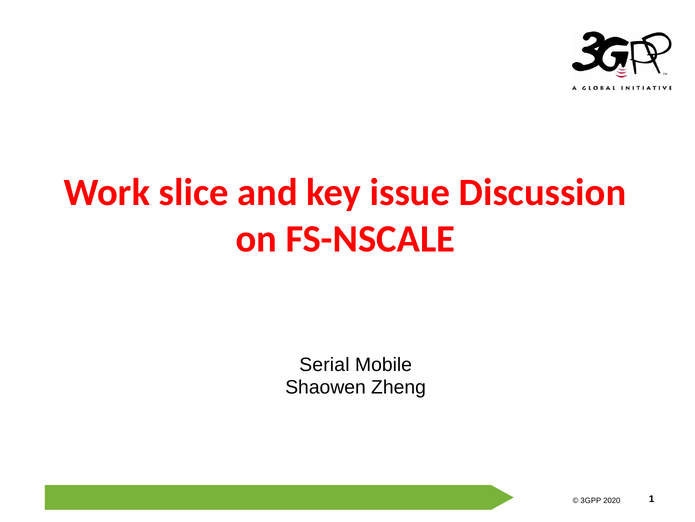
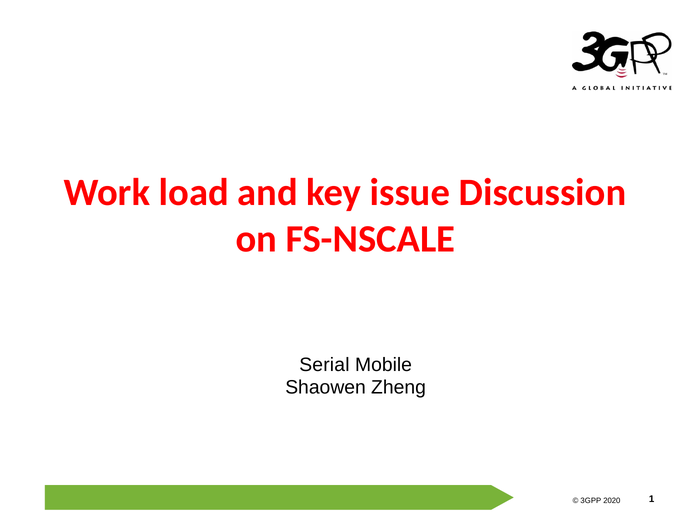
slice: slice -> load (194, 192)
